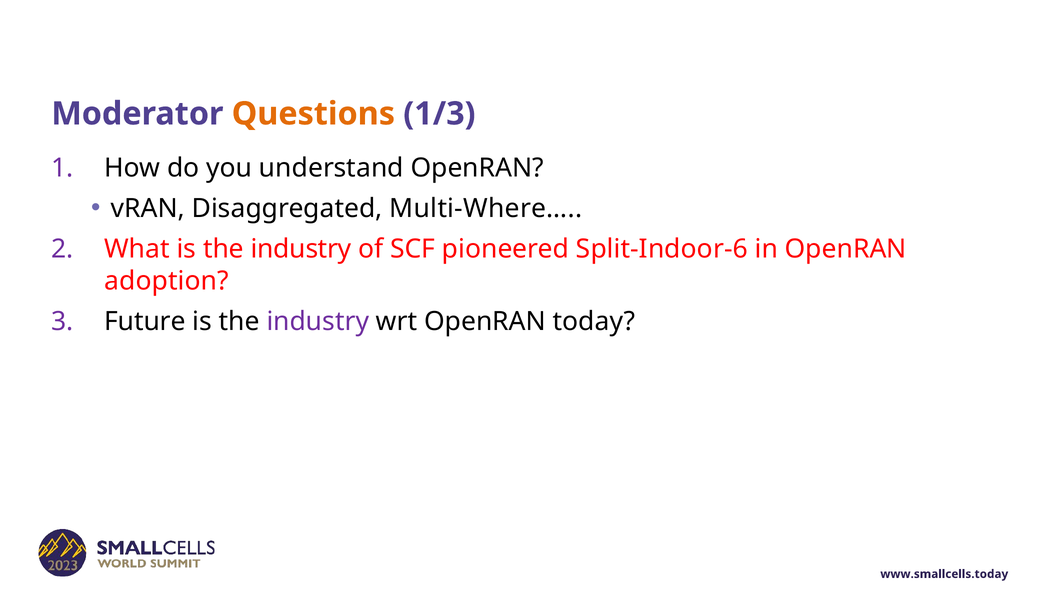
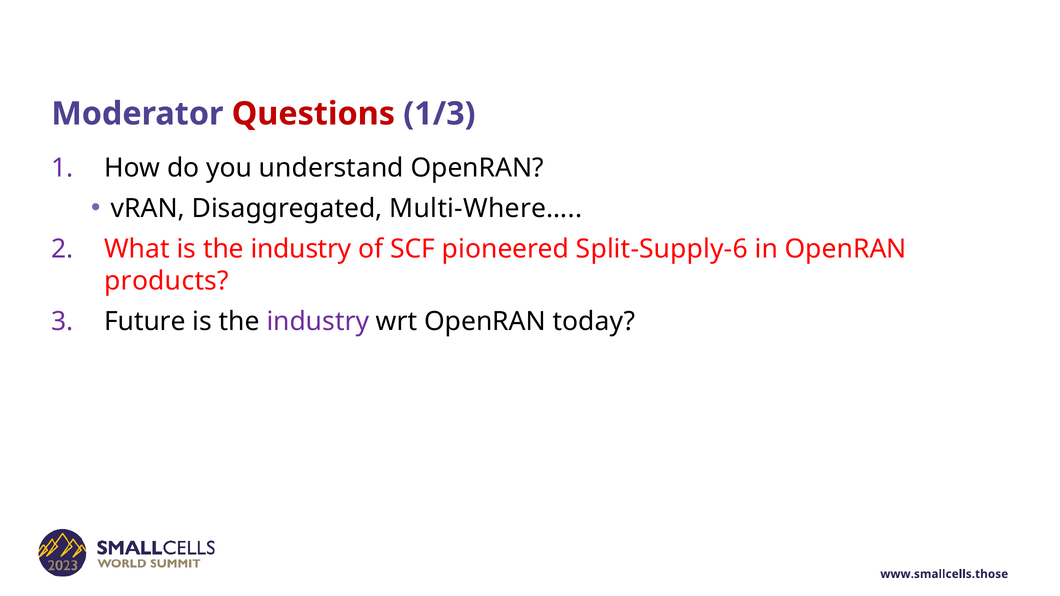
Questions colour: orange -> red (313, 114)
Split-Indoor-6: Split-Indoor-6 -> Split-Supply-6 (662, 249)
adoption: adoption -> products (167, 281)
www.smallcells.today: www.smallcells.today -> www.smallcells.those (944, 574)
